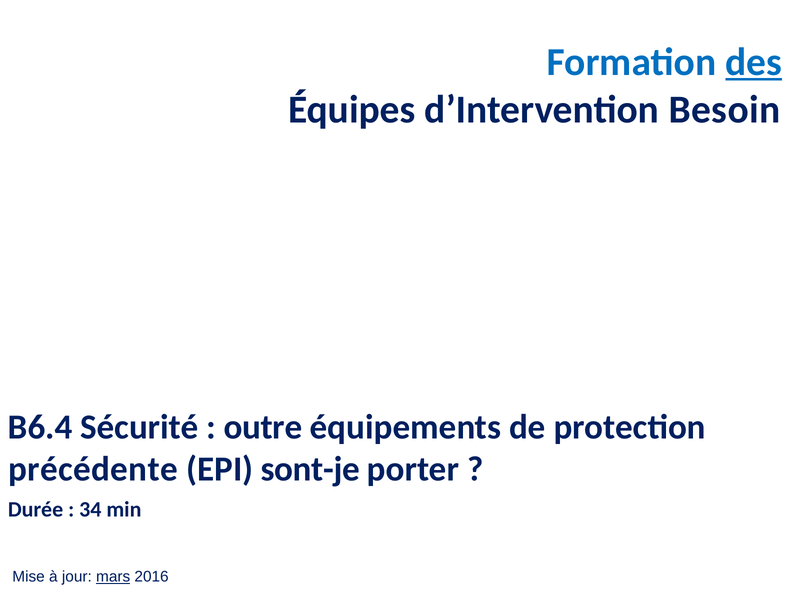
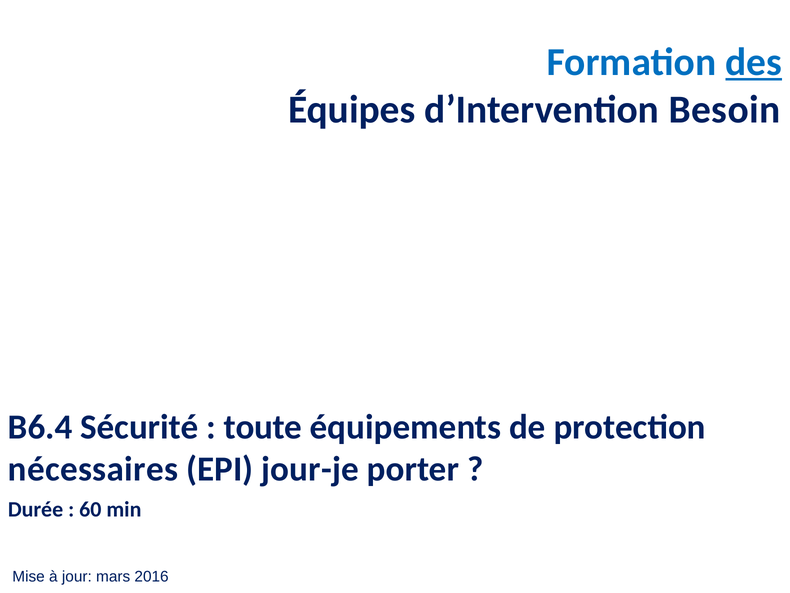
outre: outre -> toute (263, 427)
précédente: précédente -> nécessaires (93, 469)
sont-je: sont-je -> jour-je (310, 469)
34: 34 -> 60 (90, 509)
mars underline: present -> none (113, 576)
